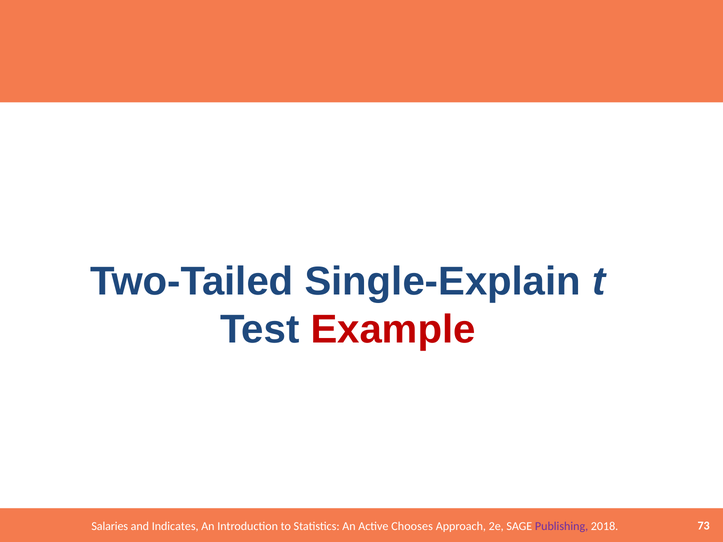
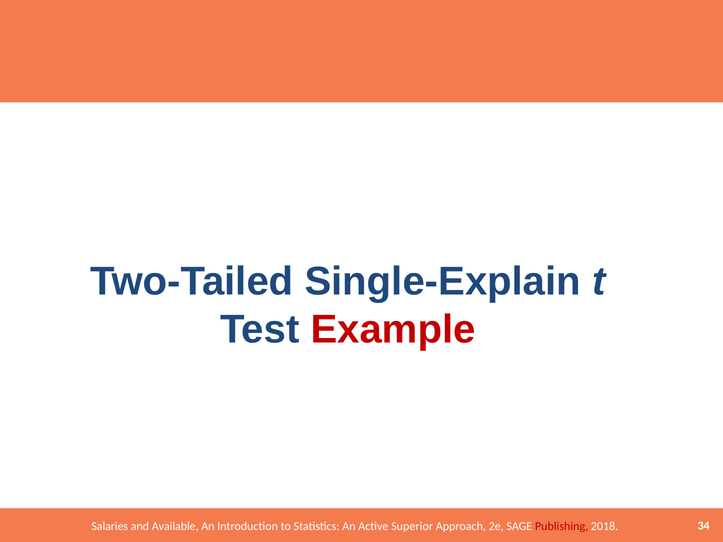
Indicates: Indicates -> Available (175, 526)
Chooses: Chooses -> Superior (412, 526)
Publishing colour: purple -> red (562, 526)
73: 73 -> 34 (704, 526)
